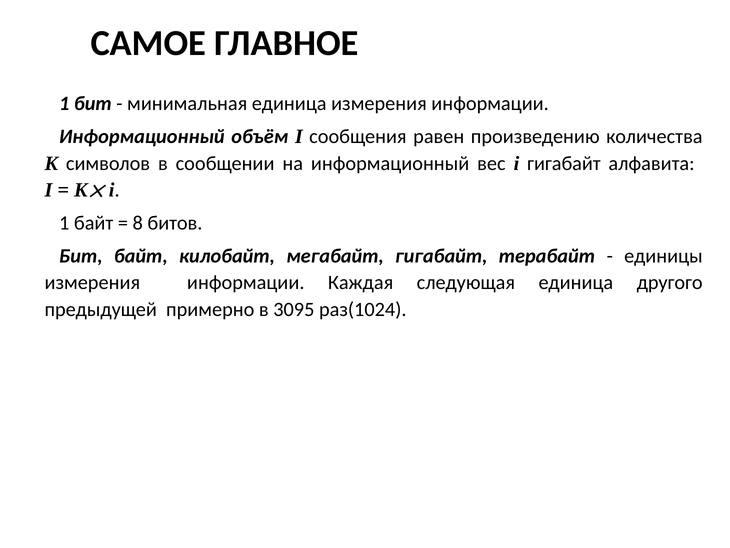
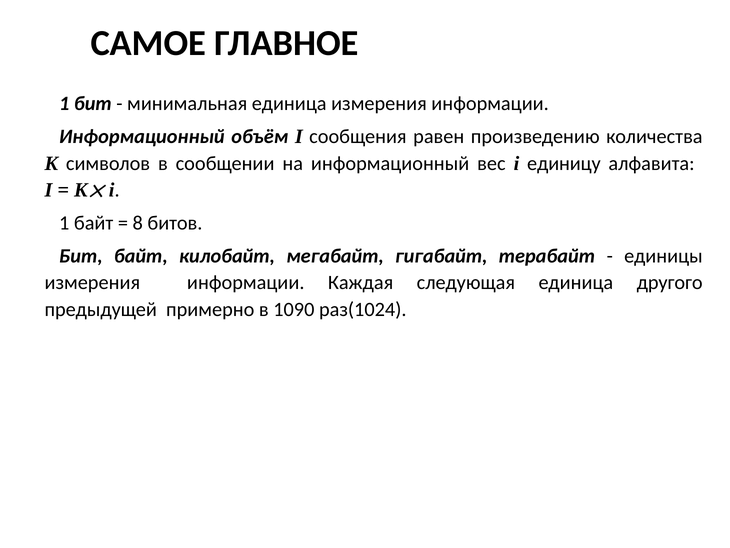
i гигабайт: гигабайт -> единицу (564, 163)
3095: 3095 -> 1090 (294, 309)
